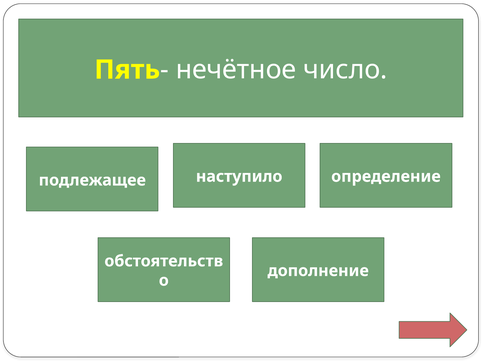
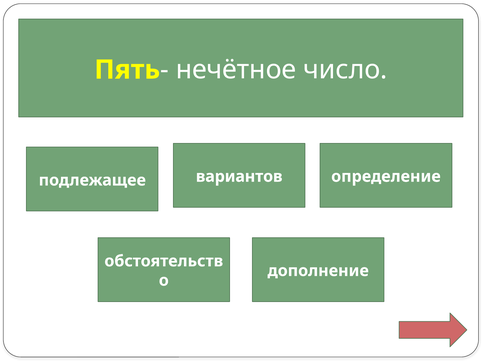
наступило: наступило -> вариантов (239, 176)
